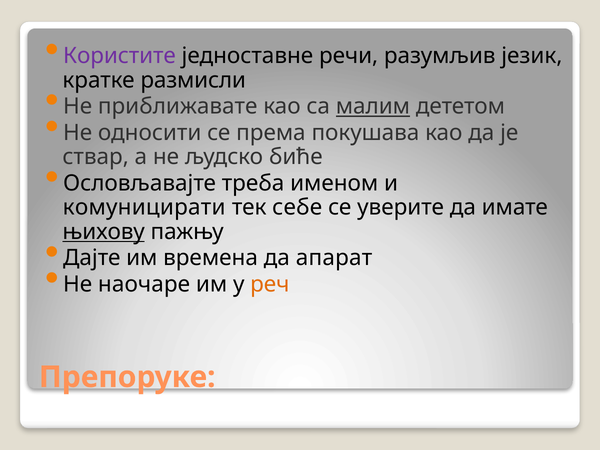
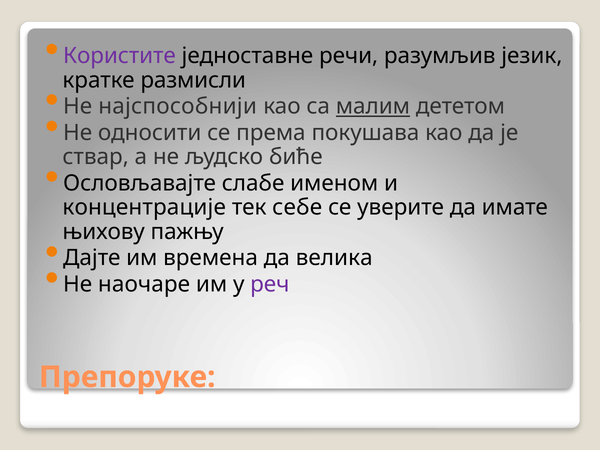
приближавате: приближавате -> најспособнији (178, 106)
треба: треба -> слабе (253, 183)
комуницирати: комуницирати -> концентрације (144, 207)
њихову underline: present -> none (104, 232)
апарат: апарат -> велика (334, 258)
реч colour: orange -> purple (270, 284)
